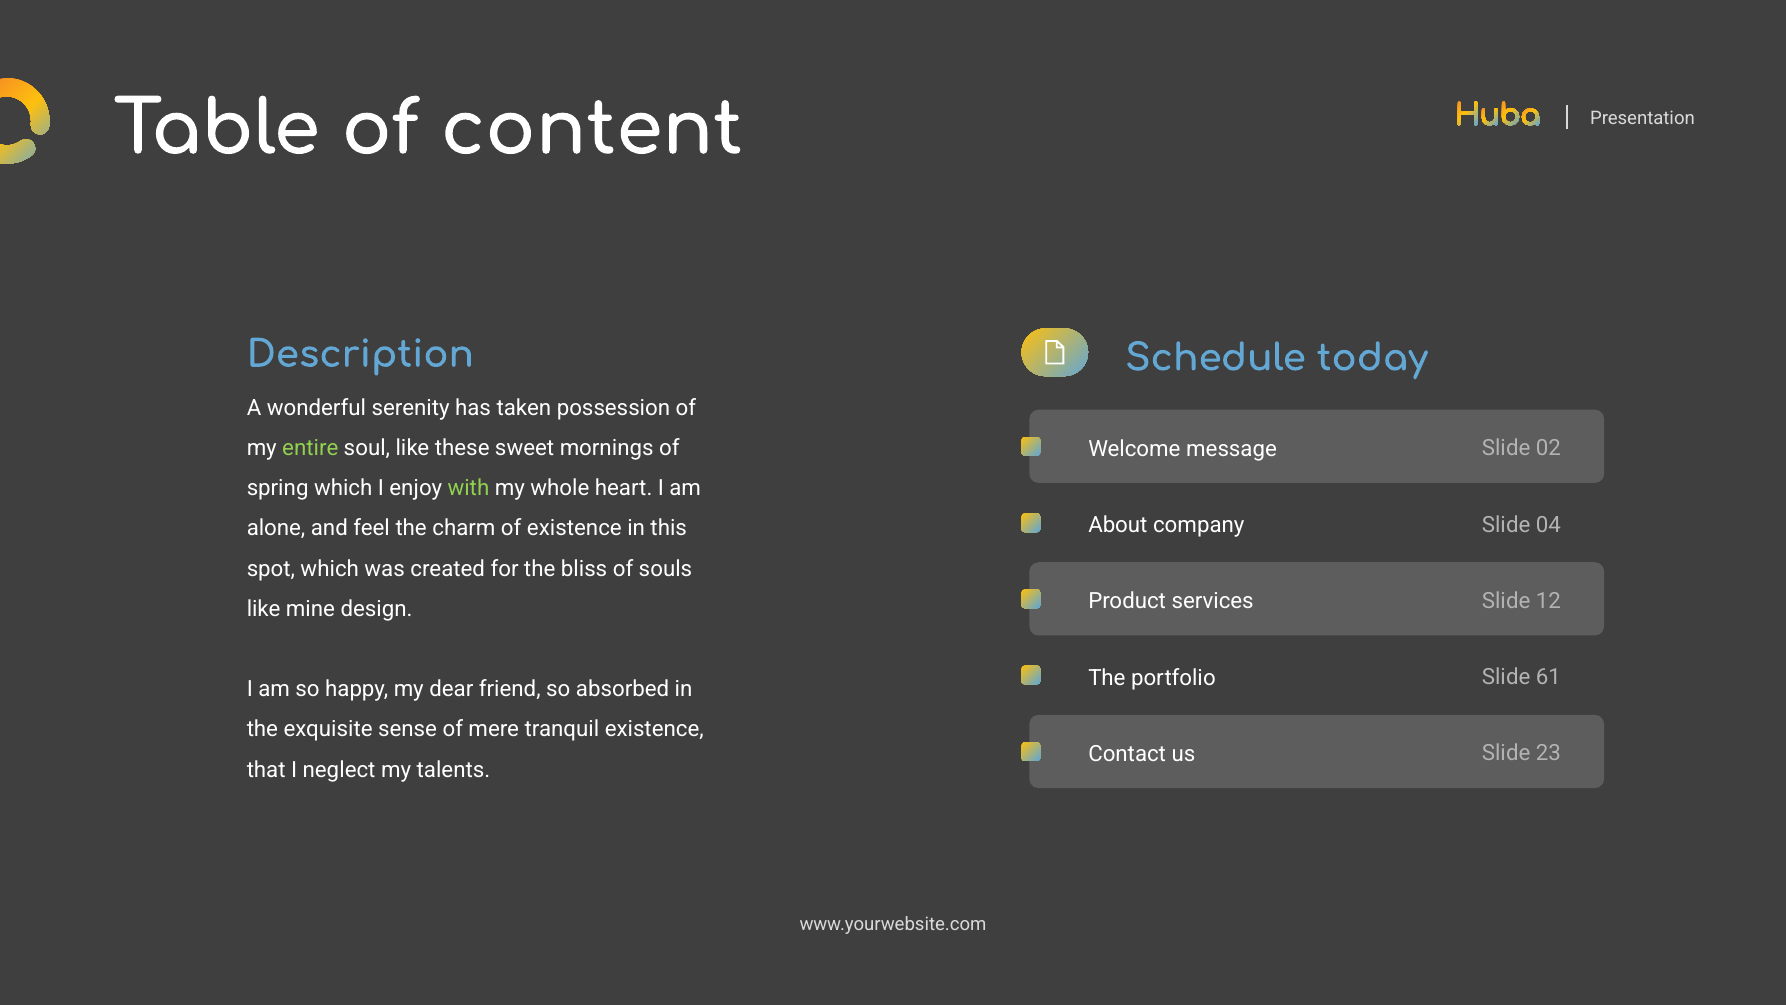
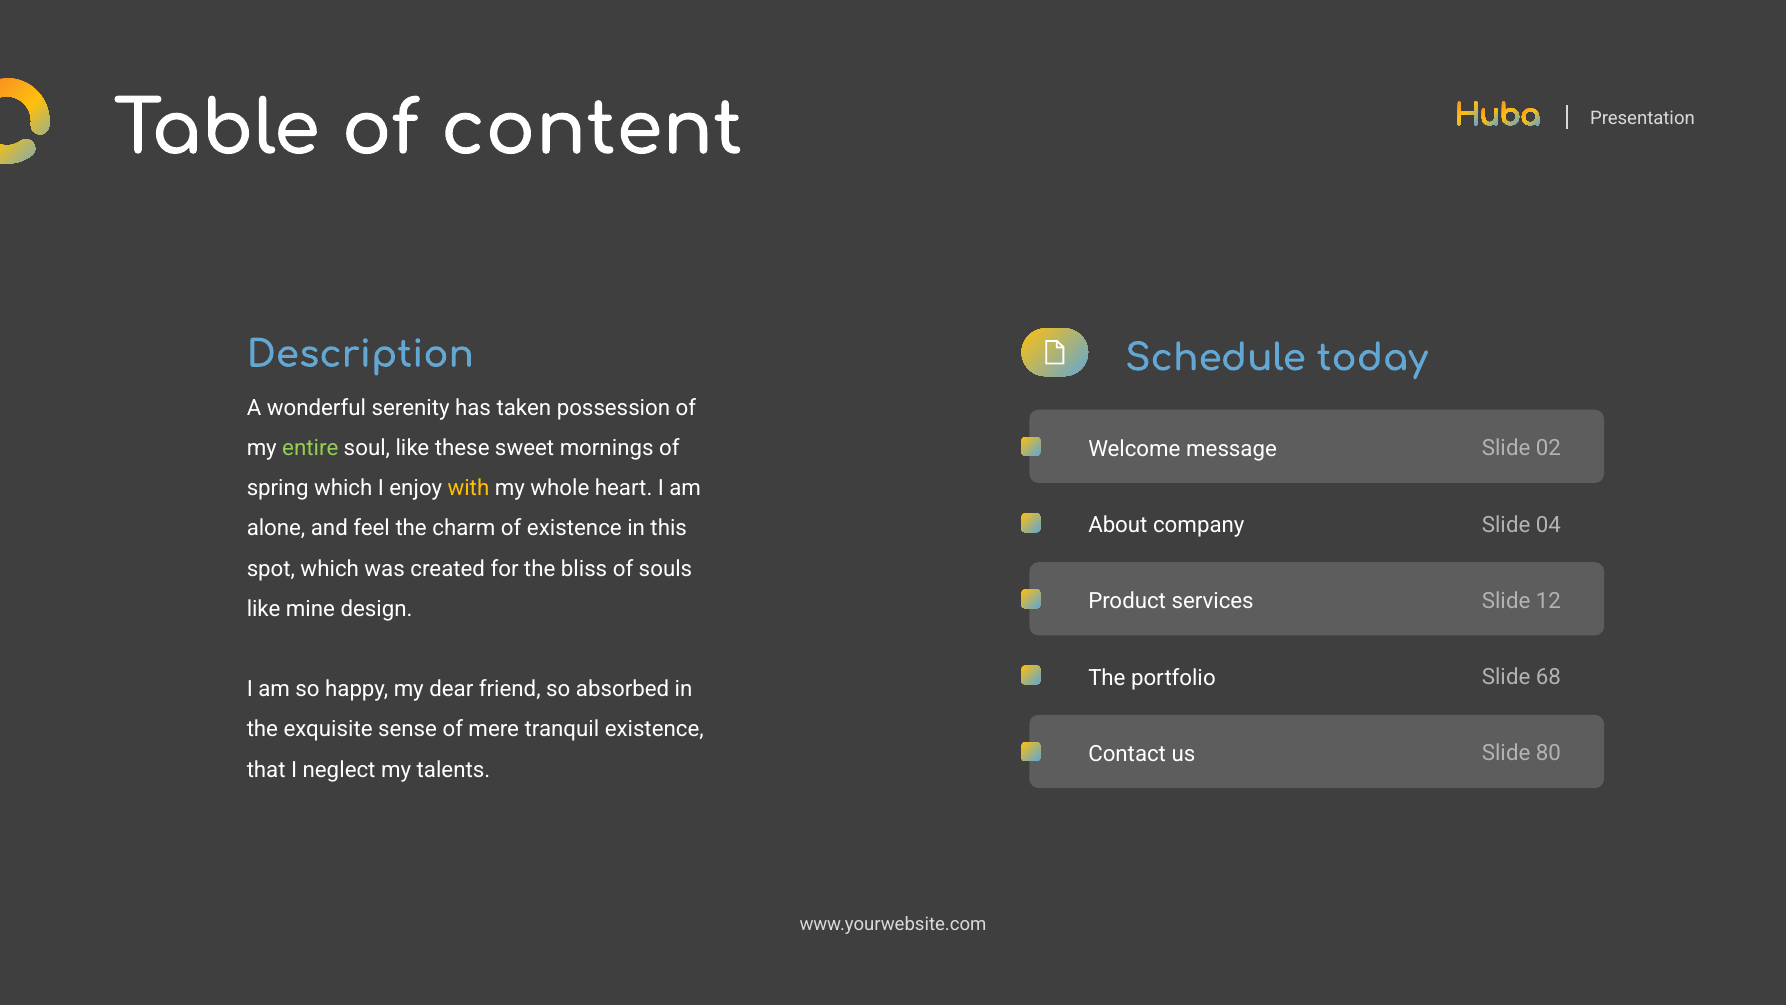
with colour: light green -> yellow (468, 488)
61: 61 -> 68 (1548, 677)
23: 23 -> 80 (1548, 753)
